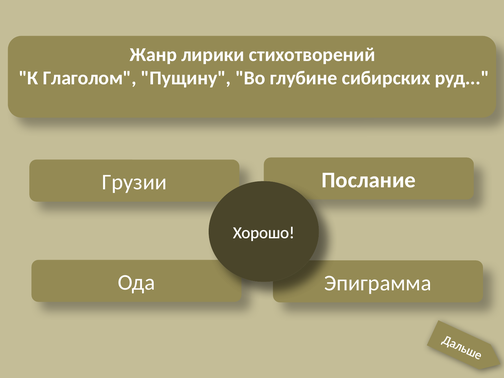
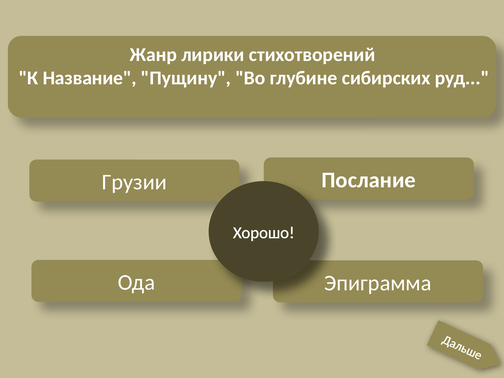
Глаголом: Глаголом -> Название (90, 78)
